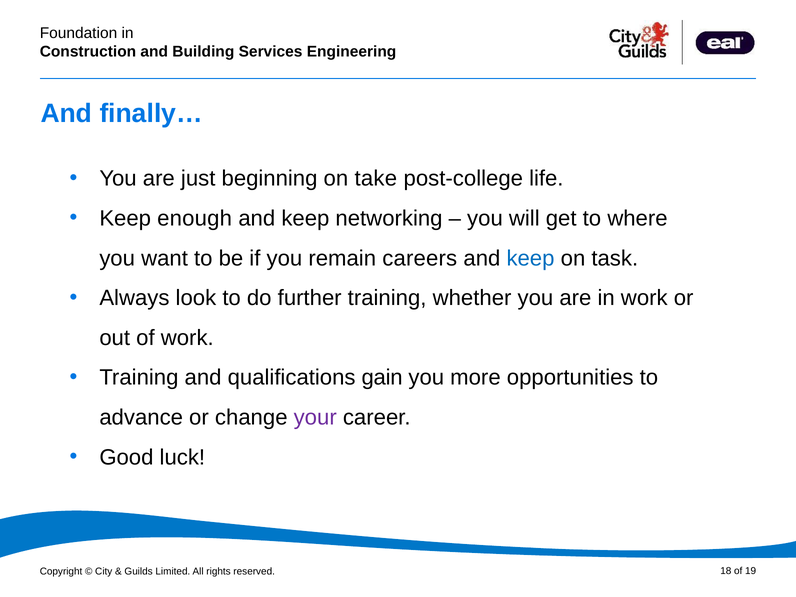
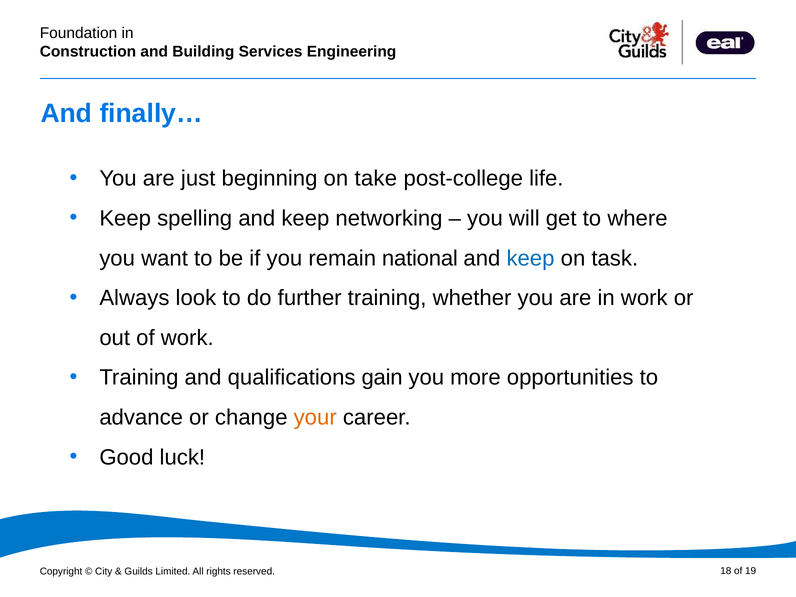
enough: enough -> spelling (195, 218)
careers: careers -> national (420, 258)
your colour: purple -> orange (315, 417)
